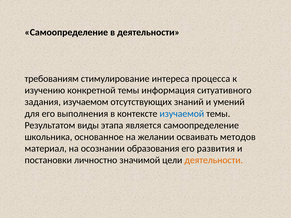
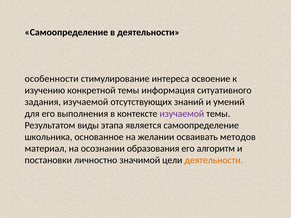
требованиям: требованиям -> особенности (52, 79)
процесса: процесса -> освоение (211, 79)
задания изучаемом: изучаемом -> изучаемой (86, 102)
изучаемой colour: blue -> purple (182, 114)
развития: развития -> алгоритм (216, 149)
